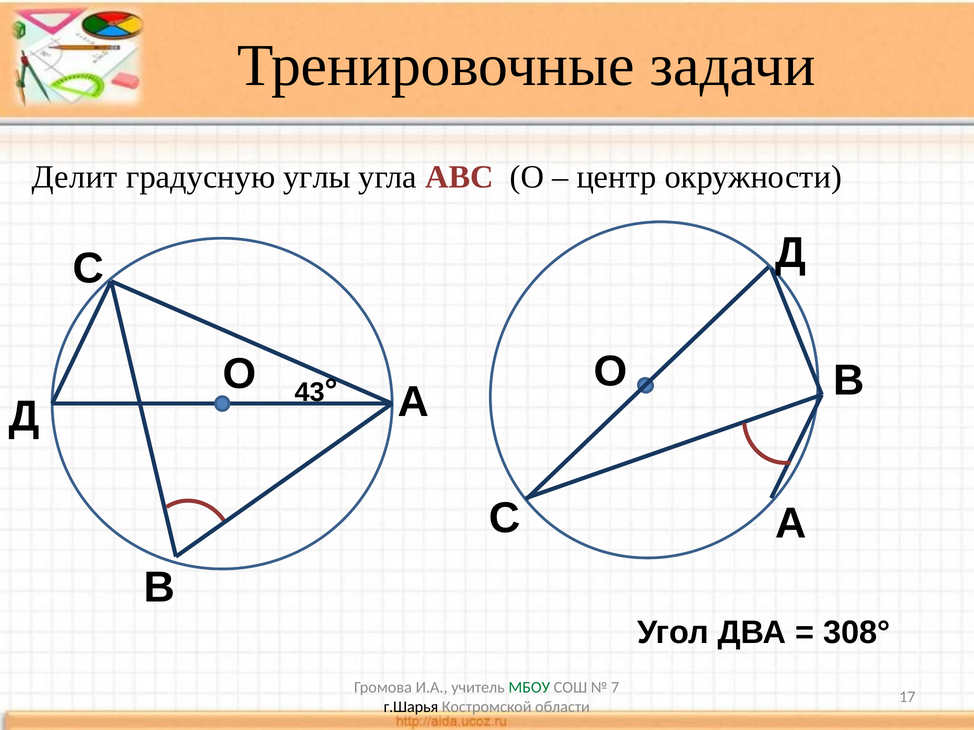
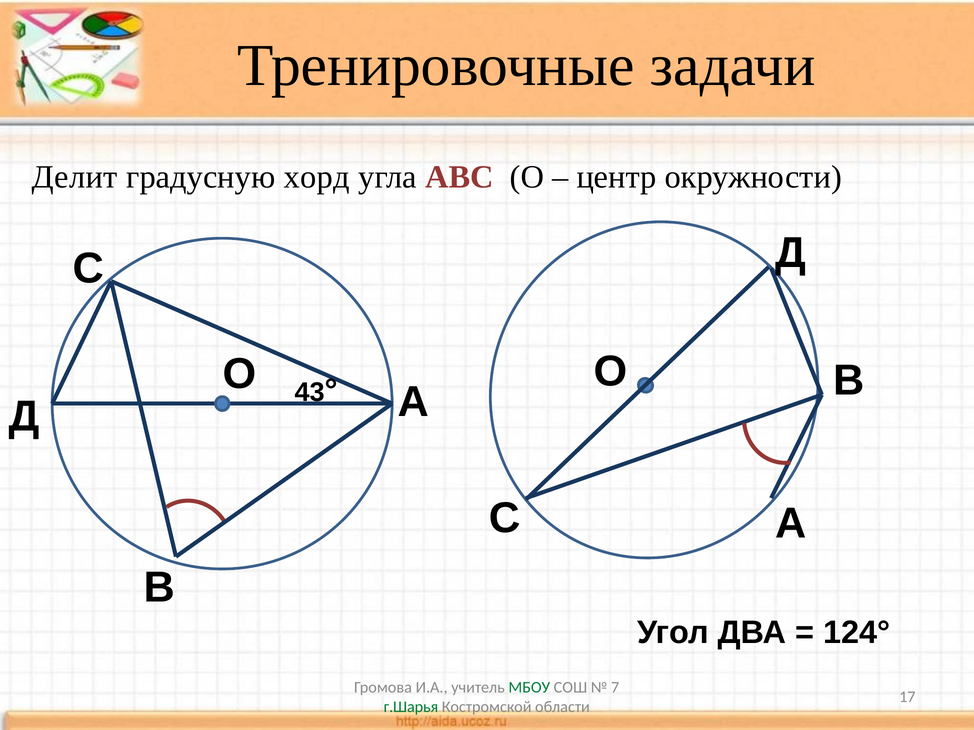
углы: углы -> хорд (317, 177)
308°: 308° -> 124° (857, 633)
г.Шарья colour: black -> green (411, 707)
